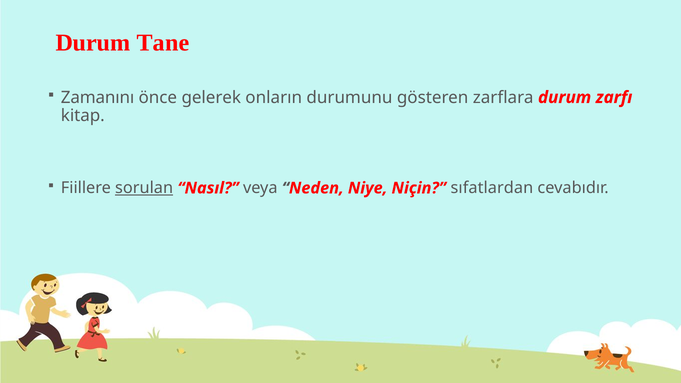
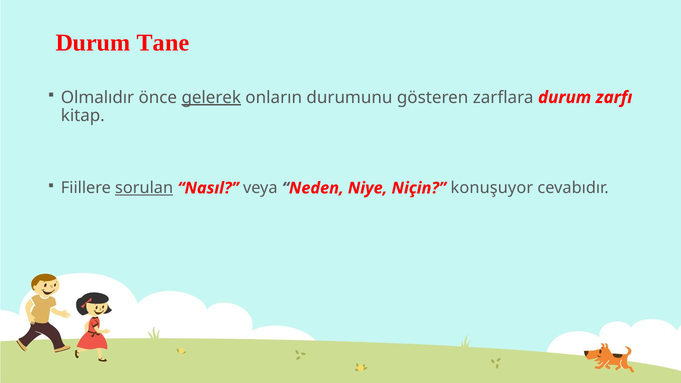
Zamanını: Zamanını -> Olmalıdır (98, 97)
gelerek underline: none -> present (211, 97)
sıfatlardan: sıfatlardan -> konuşuyor (492, 188)
